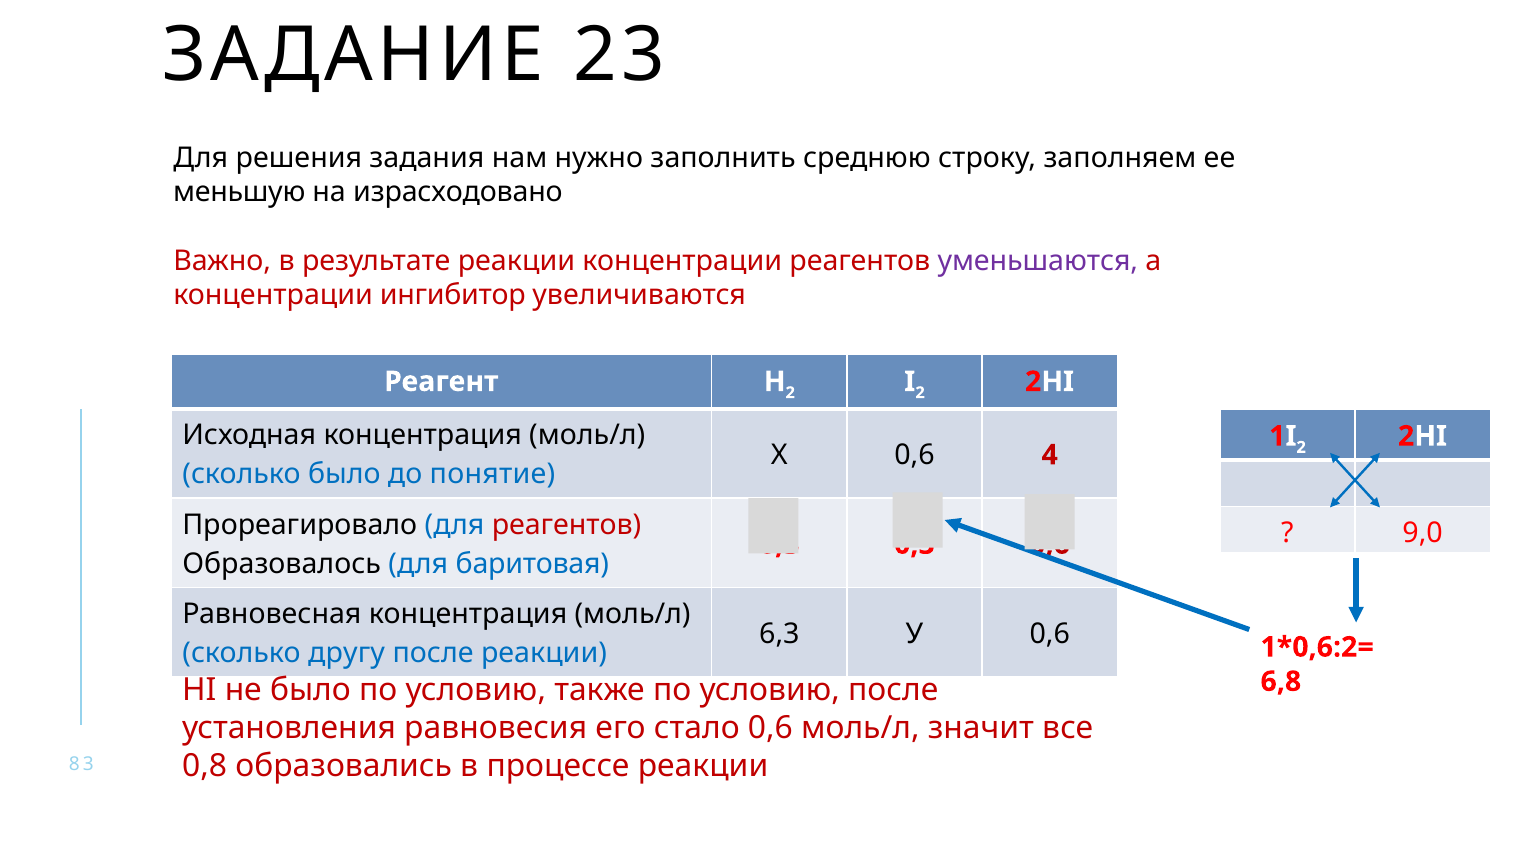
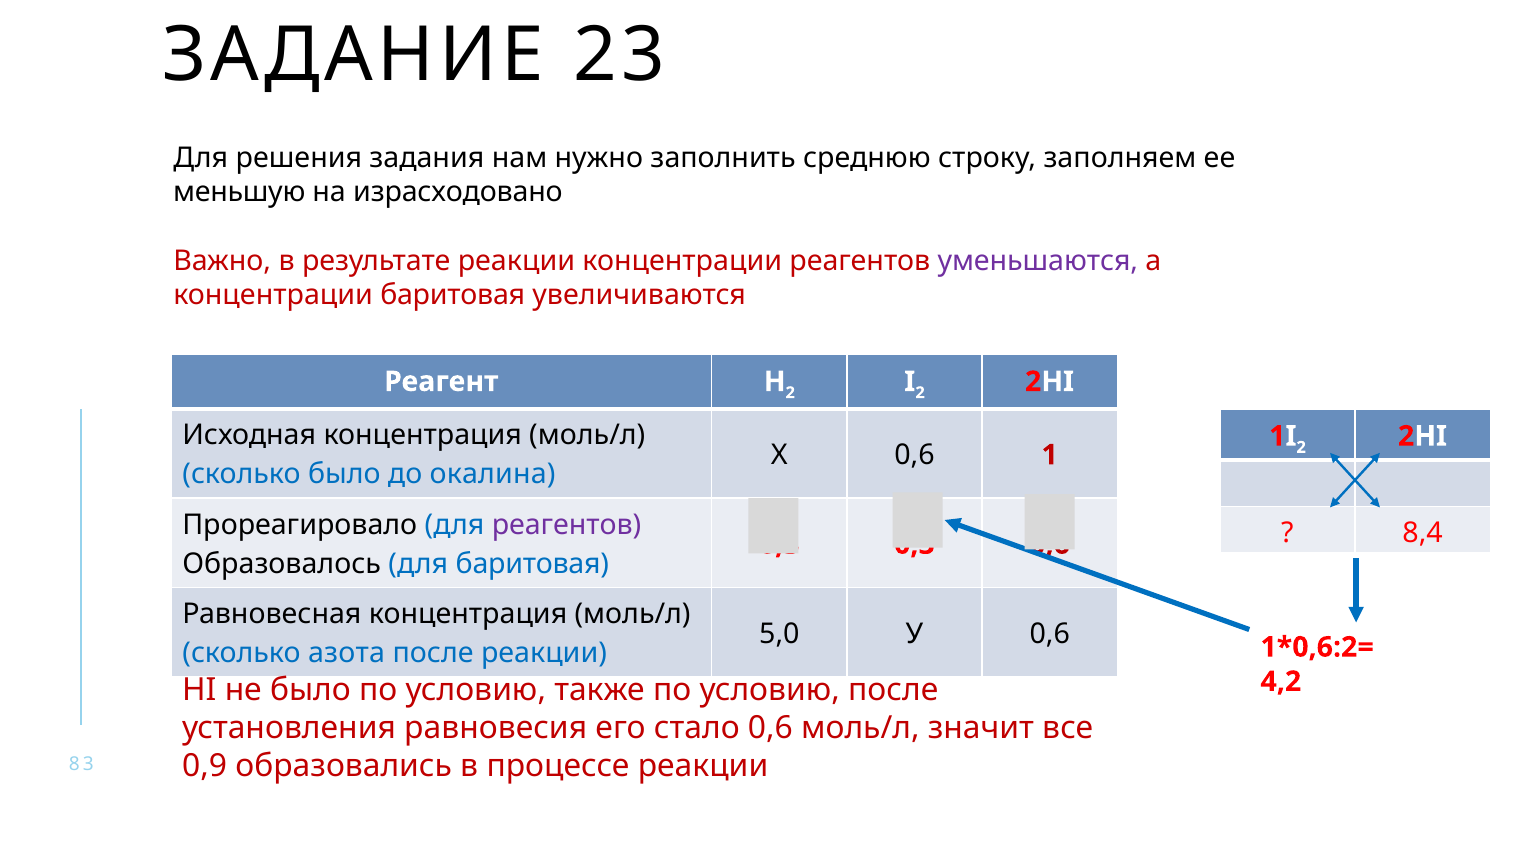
концентрации ингибитор: ингибитор -> баритовая (453, 295)
4: 4 -> 1 (1050, 455)
понятие: понятие -> окалина (493, 475)
реагентов colour: red -> purple (567, 525)
9,0: 9,0 -> 8,4 (1423, 533)
6,3: 6,3 -> 5,0 (779, 634)
другу: другу -> азота (347, 653)
6,8: 6,8 -> 4,2 (1281, 682)
0,8: 0,8 -> 0,9 (205, 766)
